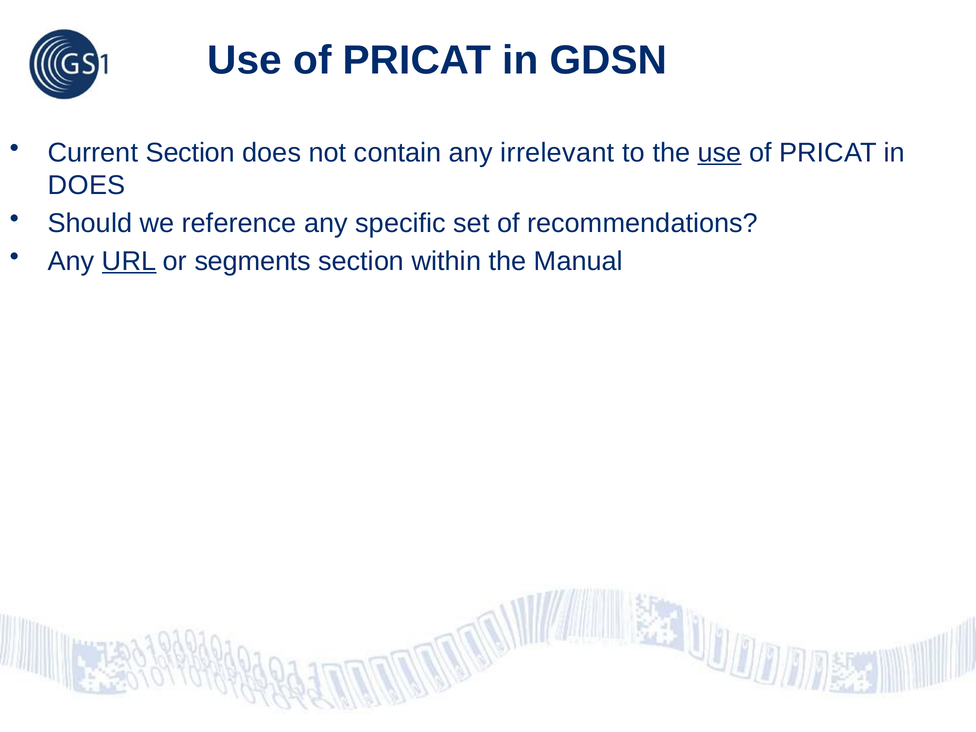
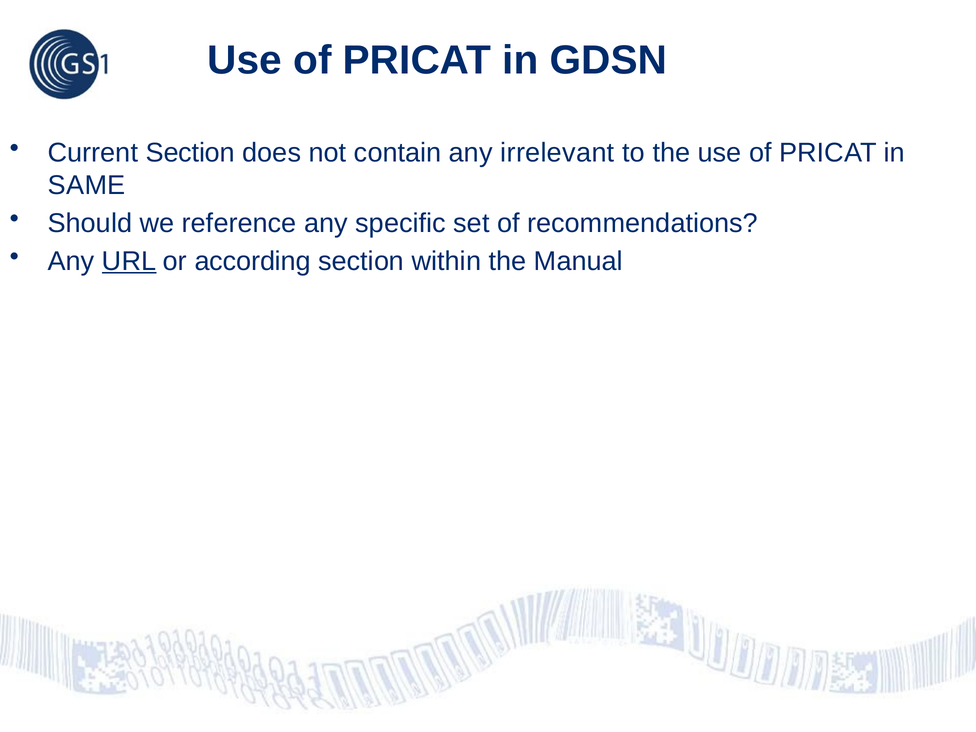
use underline: present -> none (720, 153)
DOES: DOES -> SAME (87, 185)
segments: segments -> according (253, 261)
